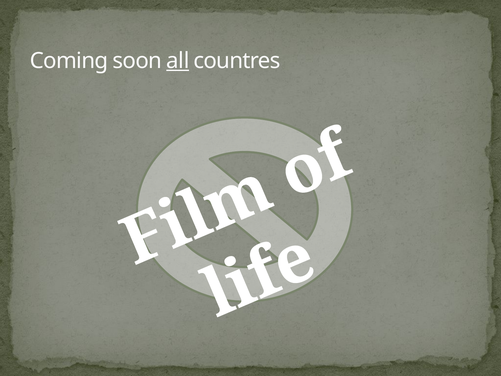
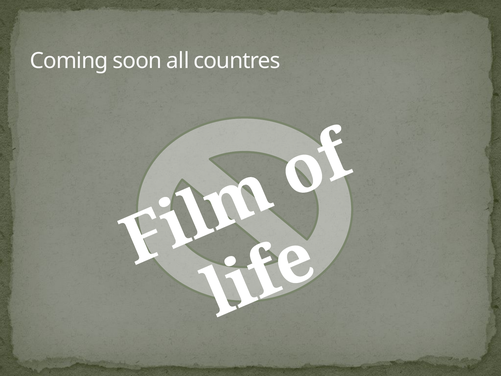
all underline: present -> none (178, 61)
